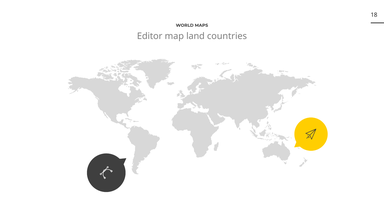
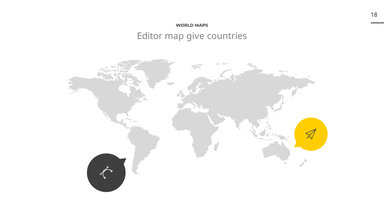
land: land -> give (195, 36)
